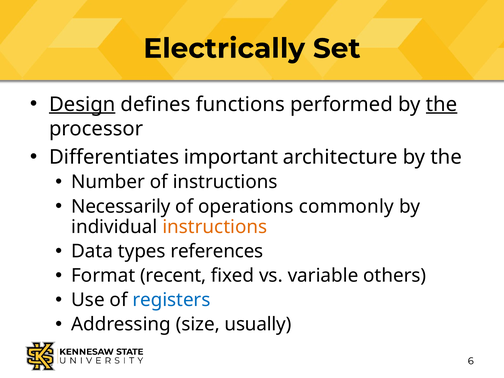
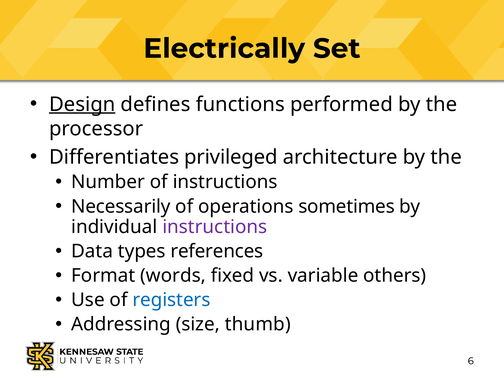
the underline: present -> none (442, 104)
important: important -> privileged (231, 157)
commonly: commonly -> sometimes (347, 206)
instructions colour: orange -> purple (215, 227)
recent: recent -> words (173, 276)
usually: usually -> thumb (258, 324)
